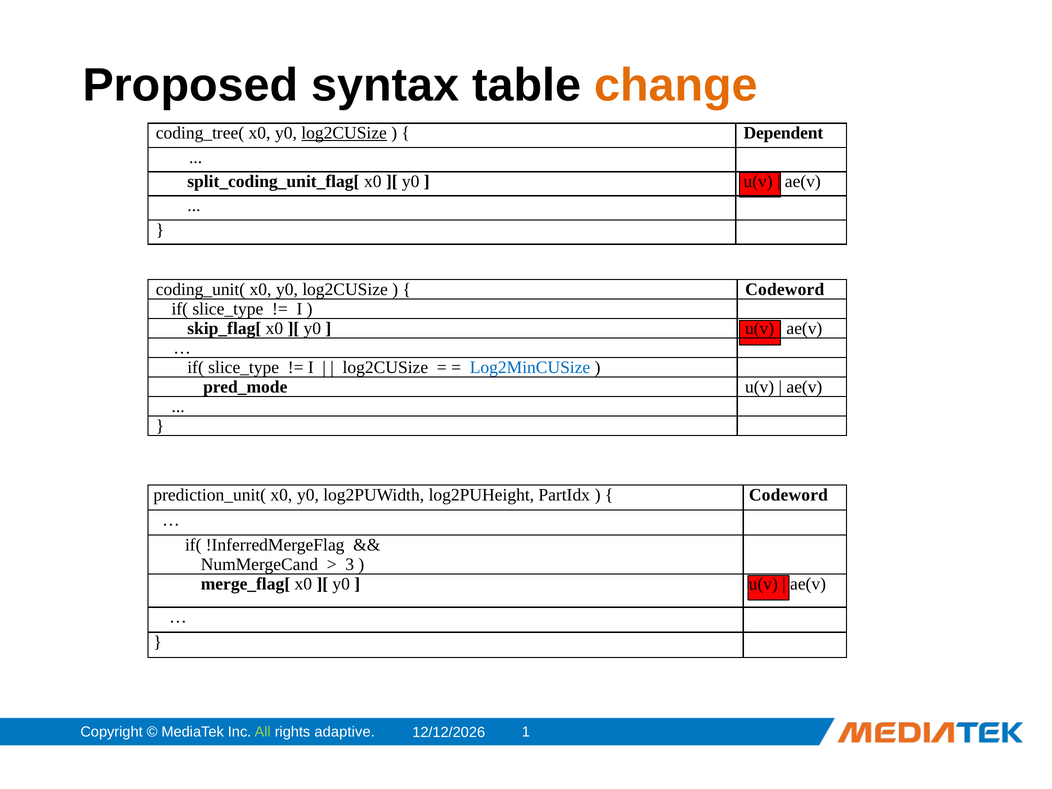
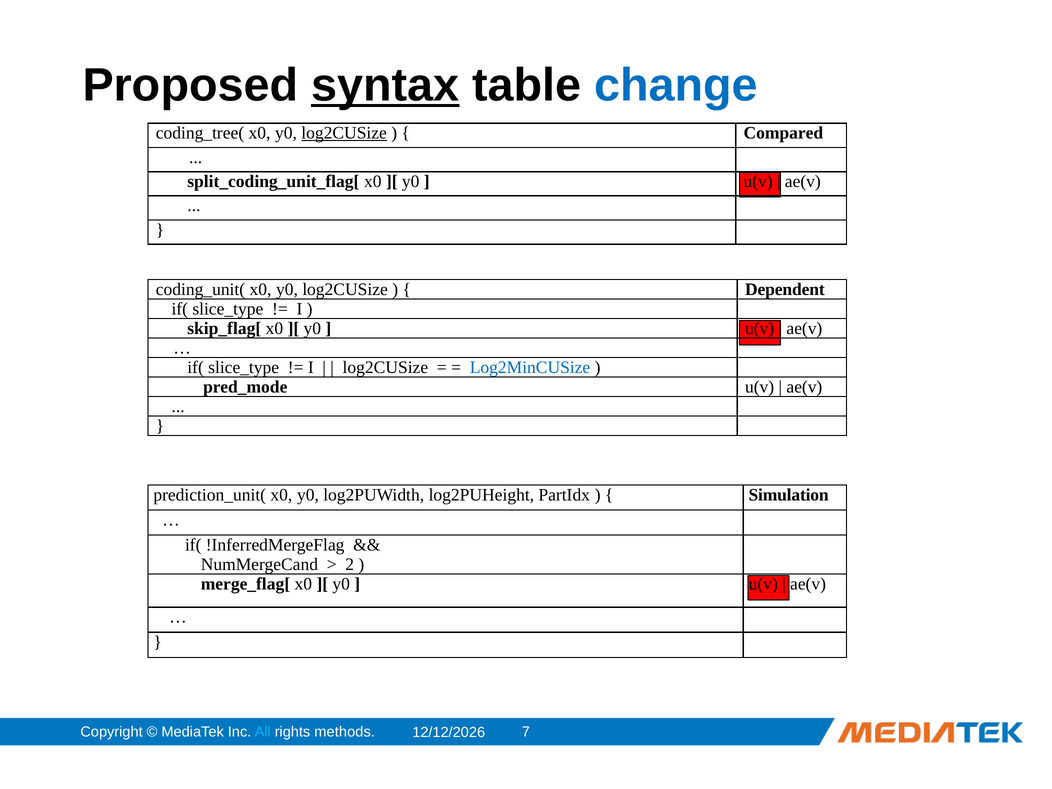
syntax underline: none -> present (385, 85)
change colour: orange -> blue (676, 85)
Dependent: Dependent -> Compared (783, 133)
Codeword: Codeword -> Dependent (785, 289)
Codeword: Codeword -> Simulation (789, 495)
3: 3 -> 2 (350, 564)
All colour: light green -> light blue (263, 732)
adaptive: adaptive -> methods (345, 732)
1: 1 -> 7 (526, 732)
